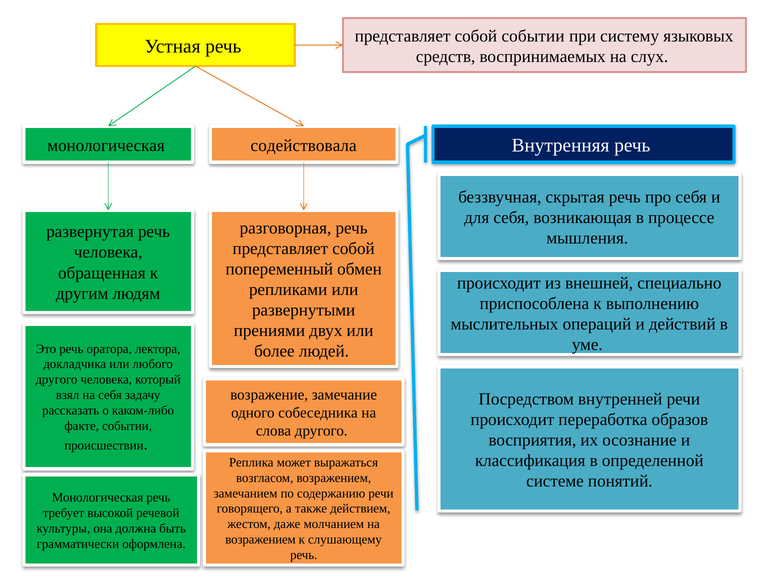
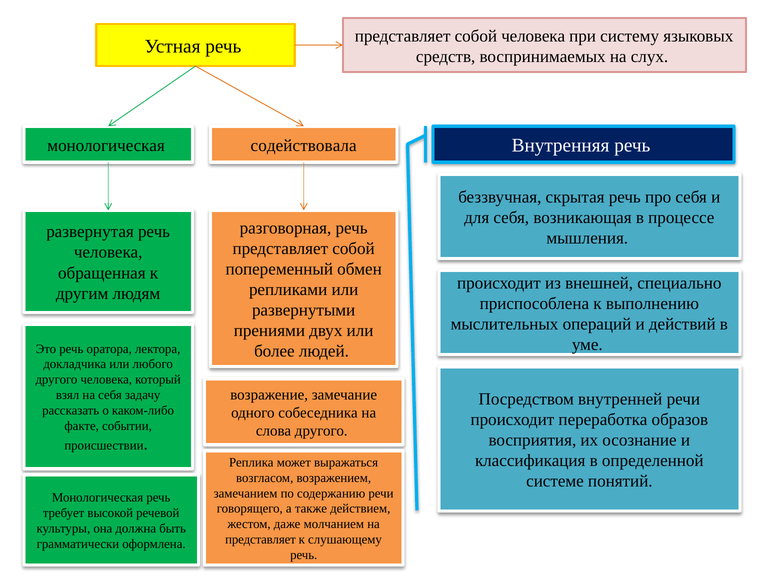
собой событии: событии -> человека (533, 36)
возражением: возражением -> представляет (260, 540)
